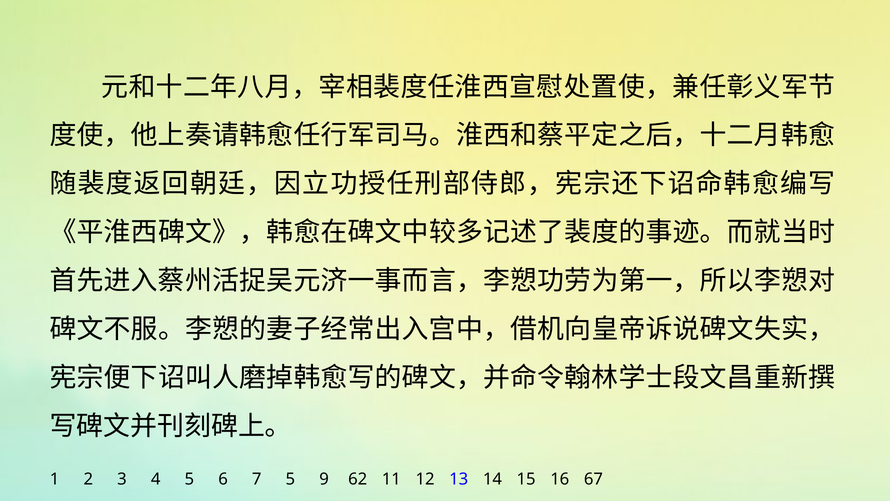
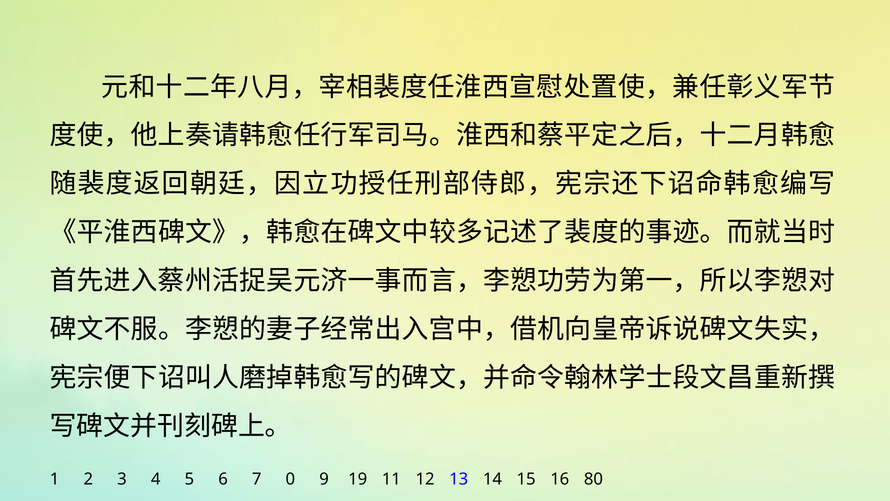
7 5: 5 -> 0 (290, 479)
62: 62 -> 19 (358, 479)
67: 67 -> 80 (593, 479)
